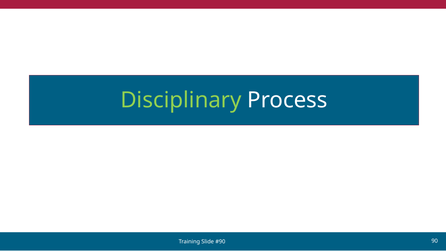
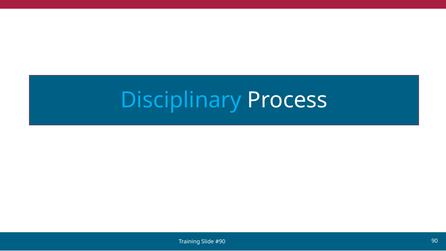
Disciplinary colour: light green -> light blue (181, 100)
